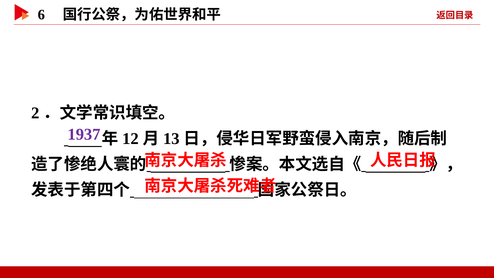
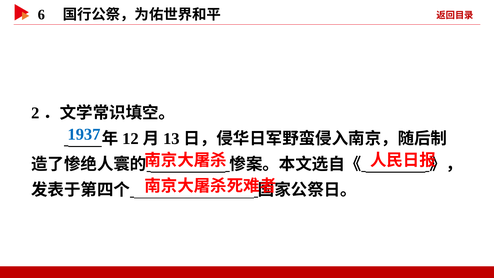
1937 colour: purple -> blue (84, 134)
